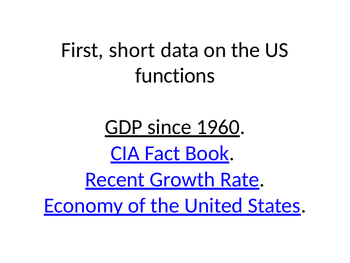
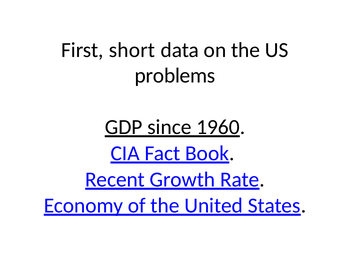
functions: functions -> problems (175, 76)
